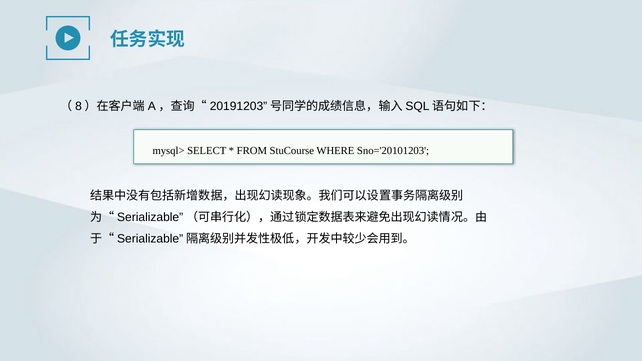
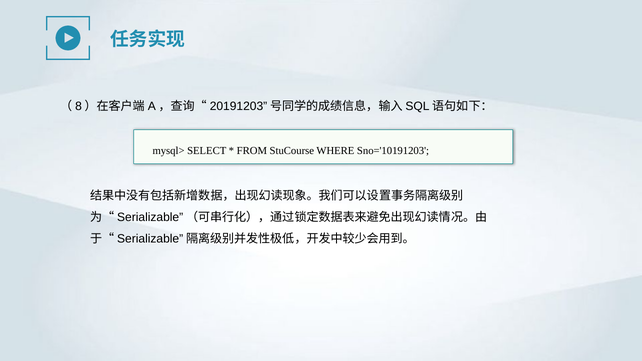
Sno='20101203: Sno='20101203 -> Sno='10191203 (393, 151)
